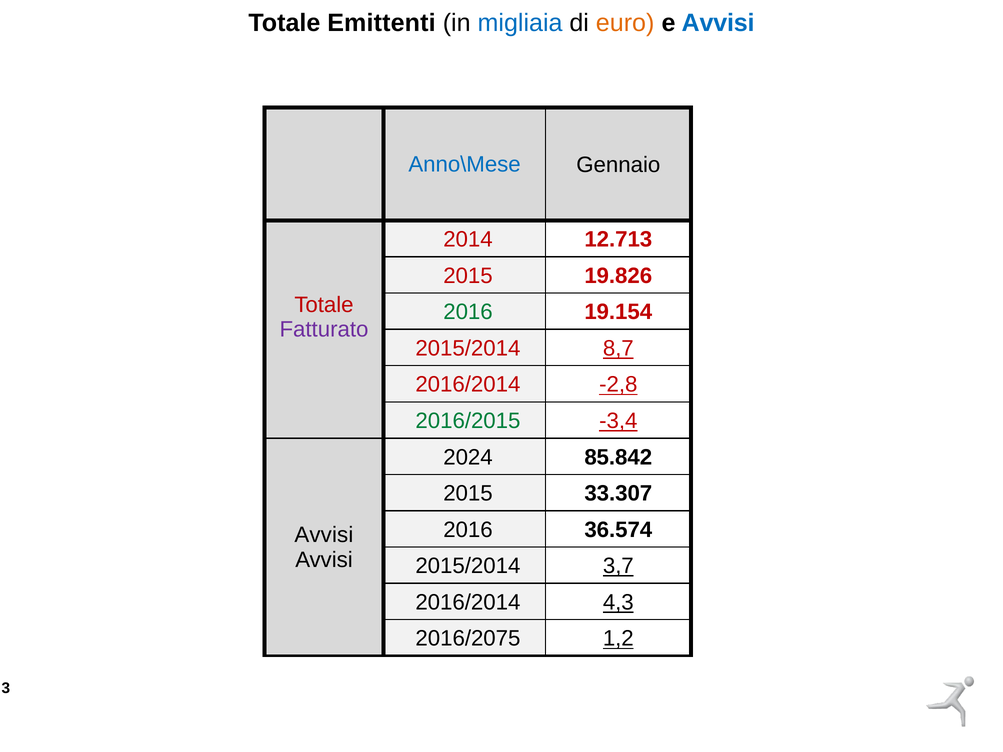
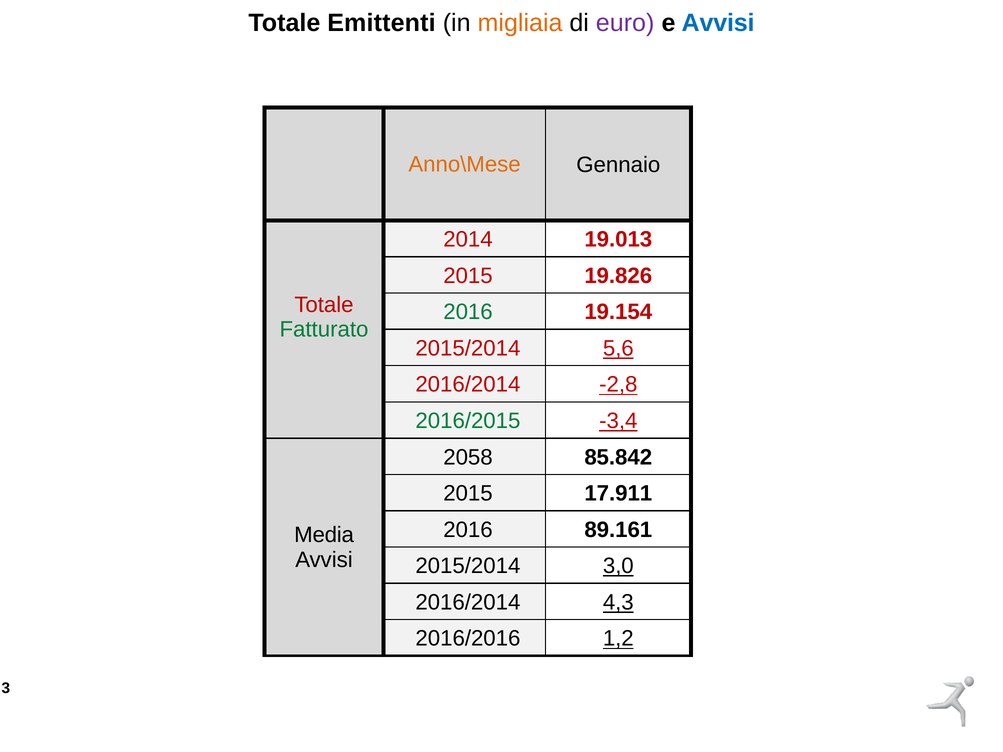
migliaia colour: blue -> orange (520, 23)
euro colour: orange -> purple (625, 23)
Anno\Mese colour: blue -> orange (465, 164)
12.713: 12.713 -> 19.013 (618, 240)
Fatturato colour: purple -> green (324, 330)
8,7: 8,7 -> 5,6 (618, 348)
2024: 2024 -> 2058 (468, 457)
33.307: 33.307 -> 17.911 (618, 494)
36.574: 36.574 -> 89.161 (618, 530)
Avvisi: Avvisi -> Media (324, 535)
3,7: 3,7 -> 3,0 (618, 566)
2016/2075: 2016/2075 -> 2016/2016 (468, 639)
